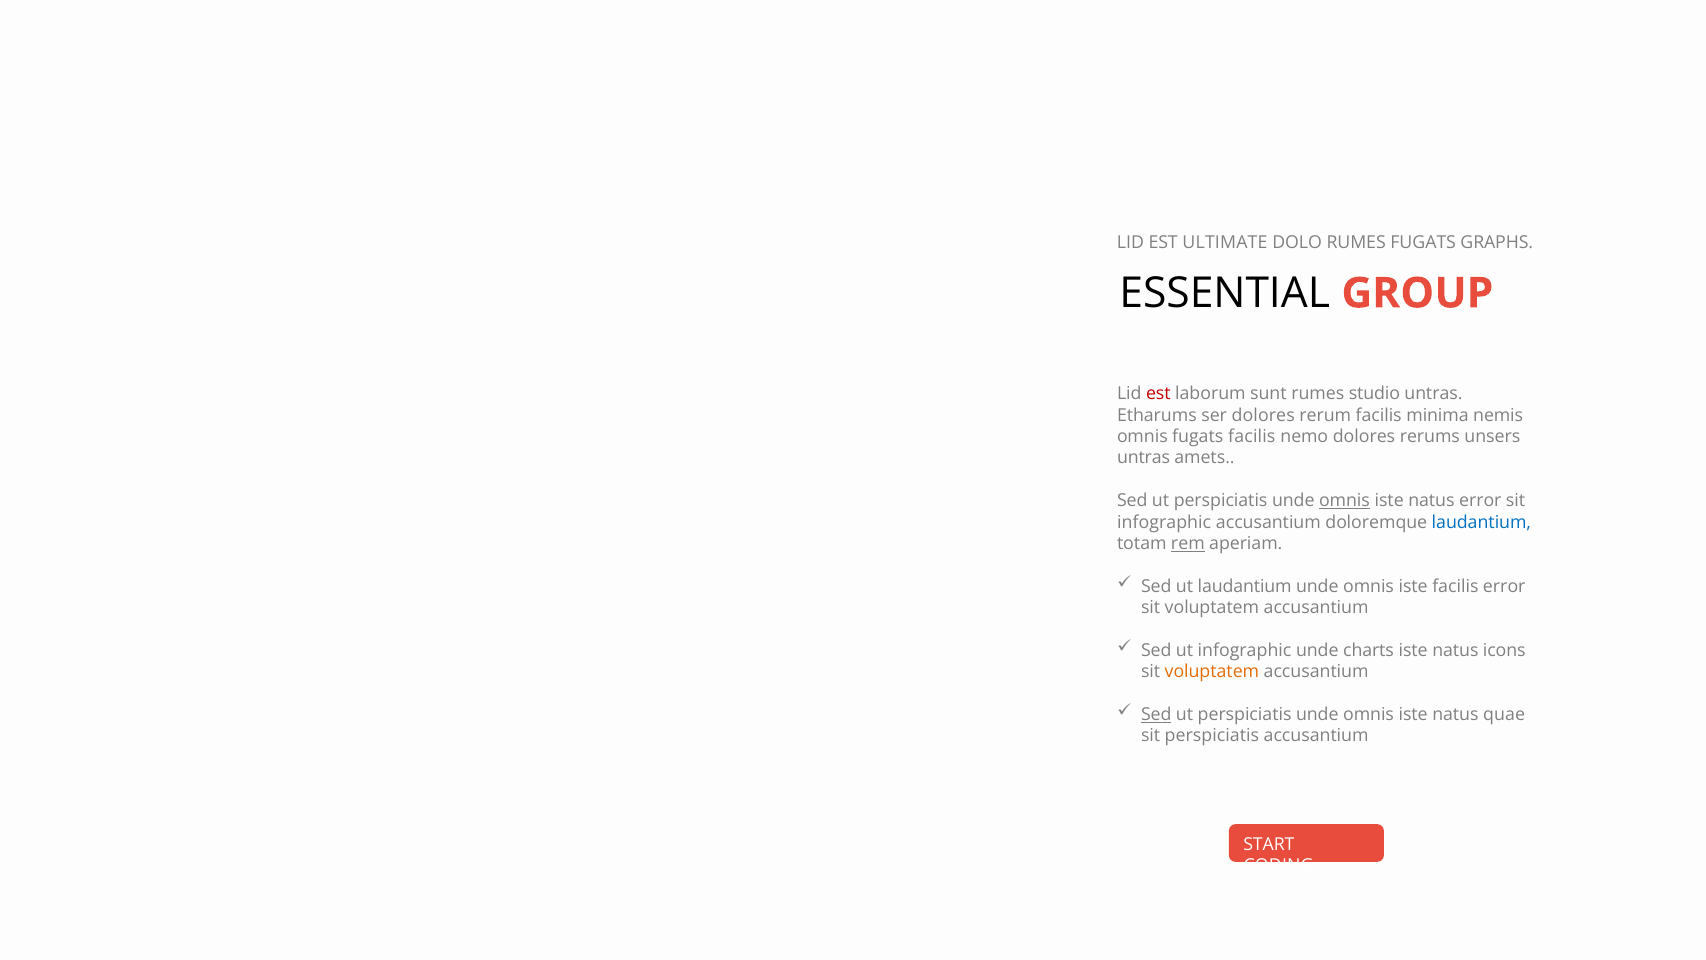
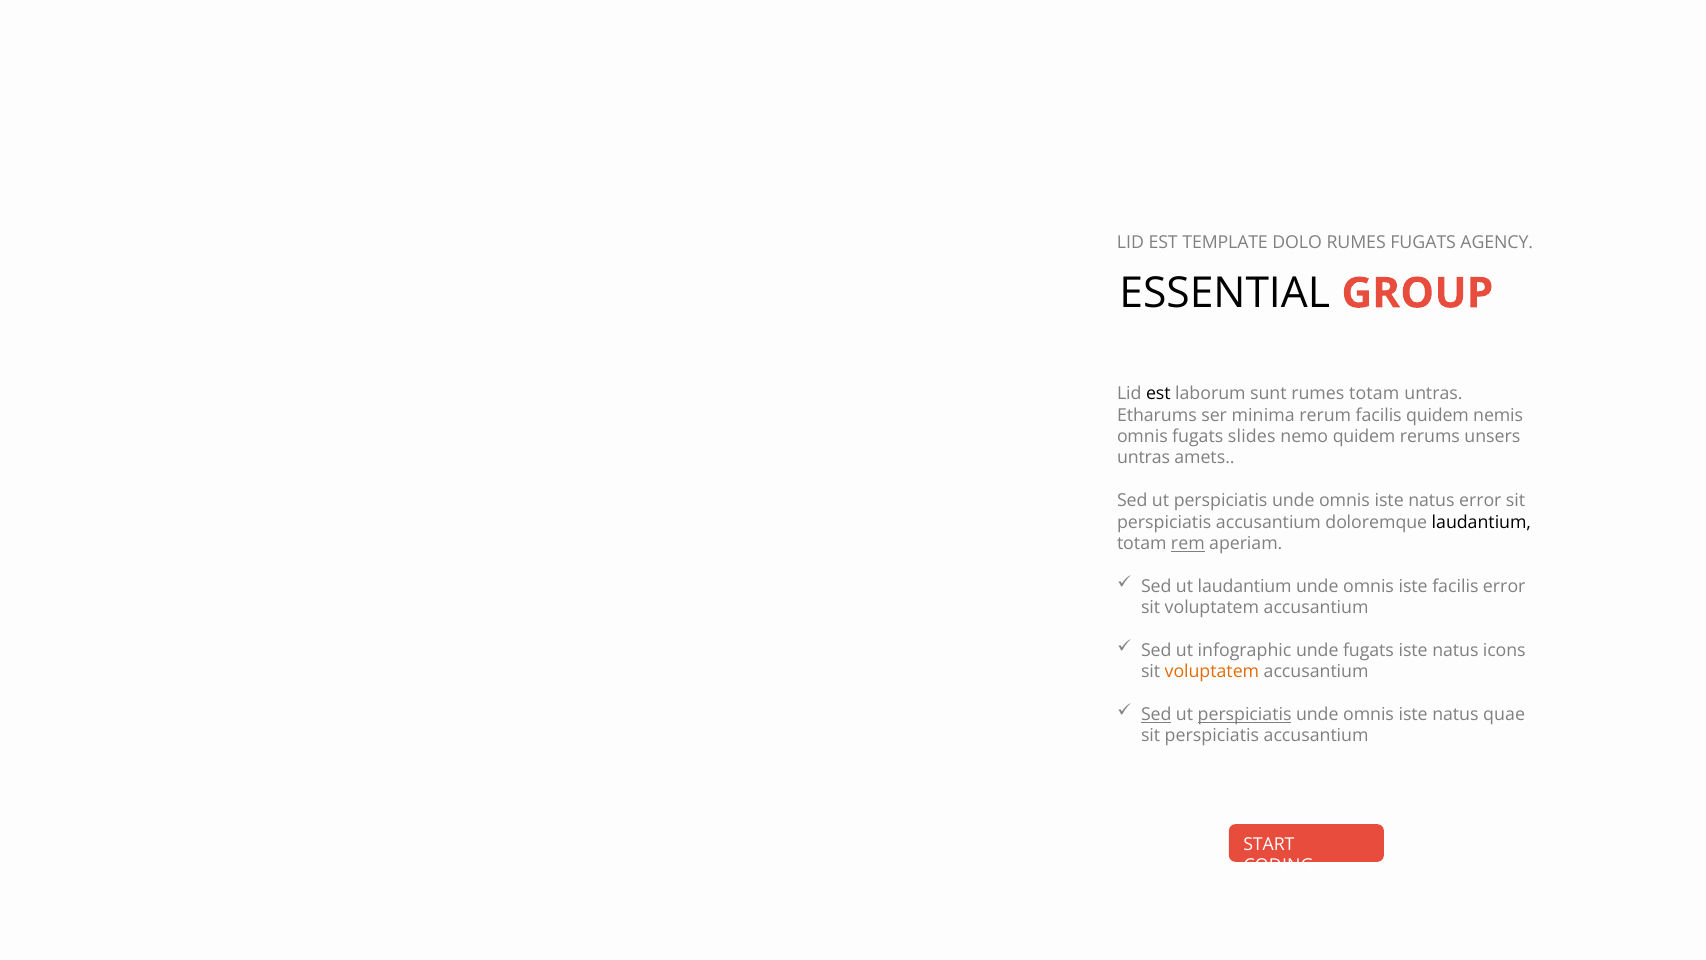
ULTIMATE: ULTIMATE -> TEMPLATE (1225, 242)
GRAPHS: GRAPHS -> AGENCY (1497, 242)
est colour: red -> black (1158, 394)
rumes studio: studio -> totam (1374, 394)
ser dolores: dolores -> minima (1263, 415)
facilis minima: minima -> quidem (1438, 415)
fugats facilis: facilis -> slides (1252, 437)
nemo dolores: dolores -> quidem (1364, 437)
omnis underline: present -> none (1344, 501)
infographic: infographic -> perspiciatis (1164, 522)
laudantium colour: blue -> black (1481, 522)
unde charts: charts -> fugats (1368, 650)
perspiciatis underline: none -> present (1245, 714)
